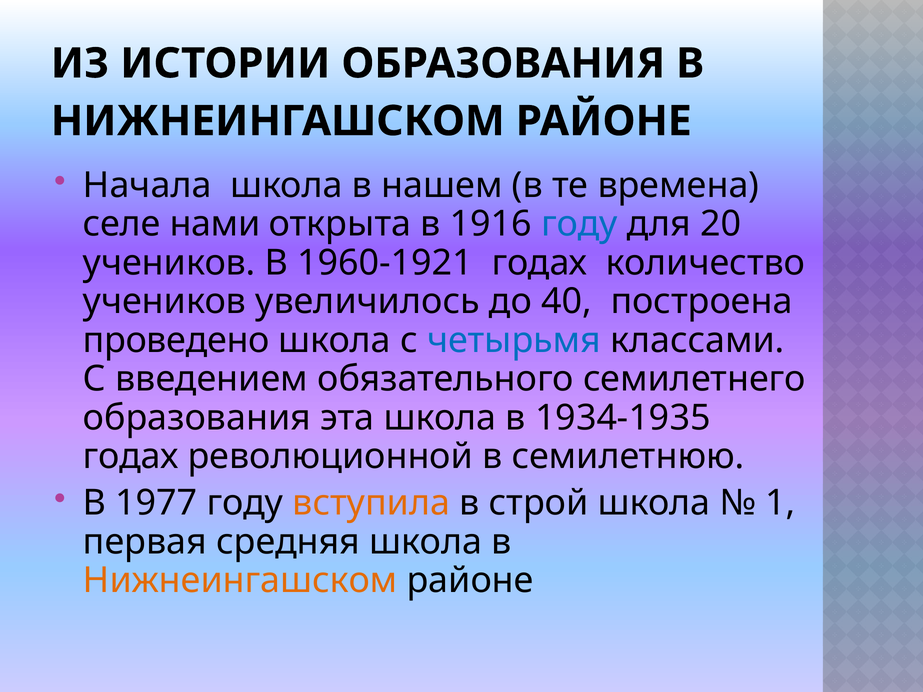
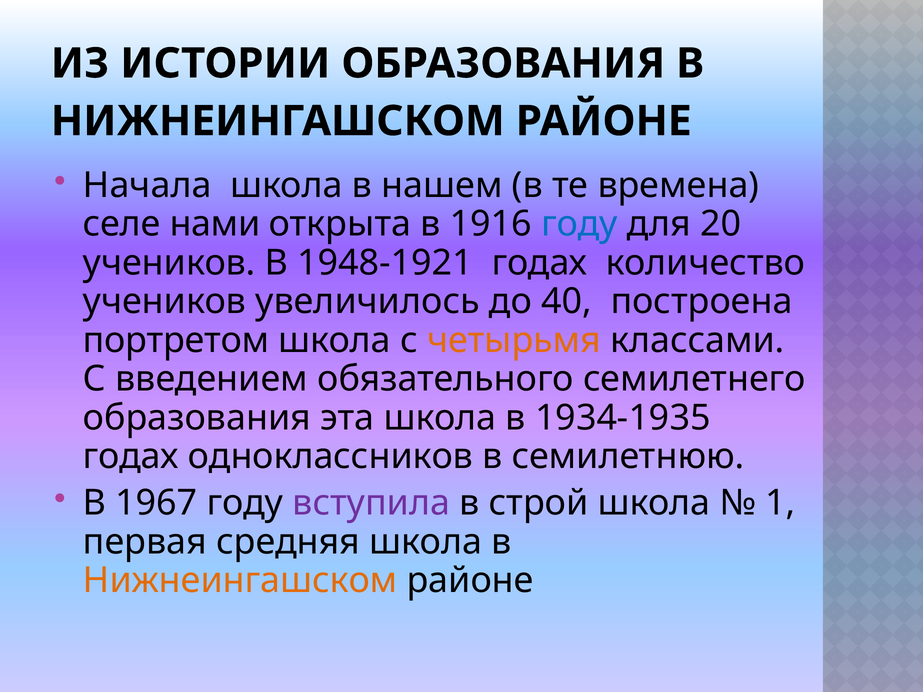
1960-1921: 1960-1921 -> 1948-1921 (385, 263)
проведено: проведено -> портретом (176, 340)
четырьмя colour: blue -> orange (514, 340)
революционной: революционной -> одноклассников (330, 457)
1977: 1977 -> 1967 (156, 503)
вступила colour: orange -> purple (371, 503)
